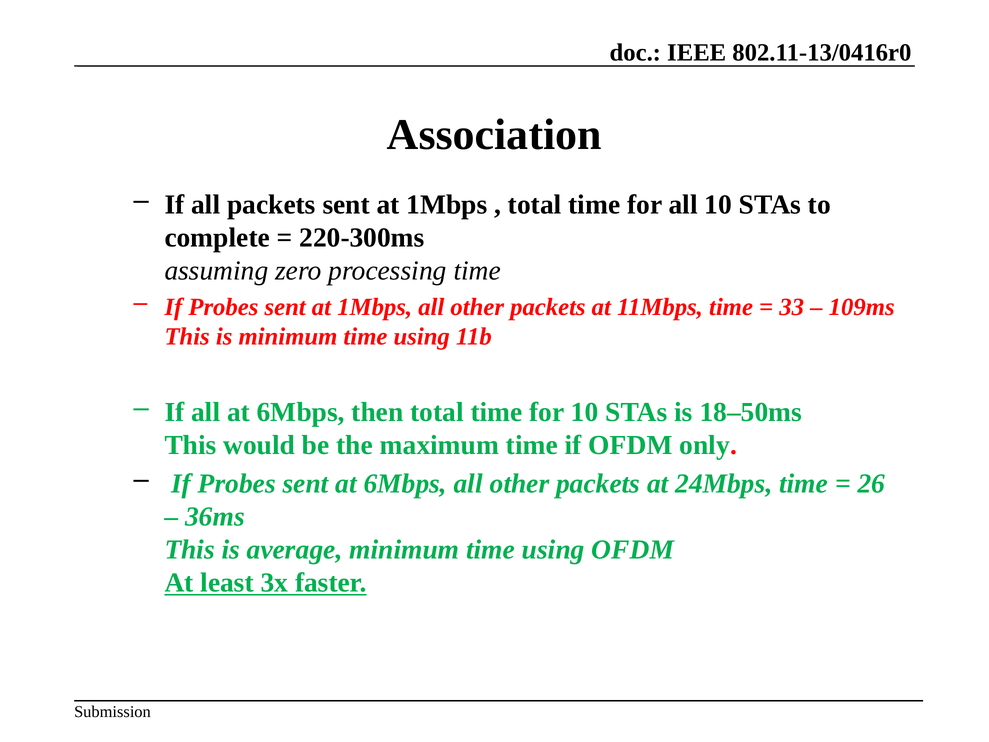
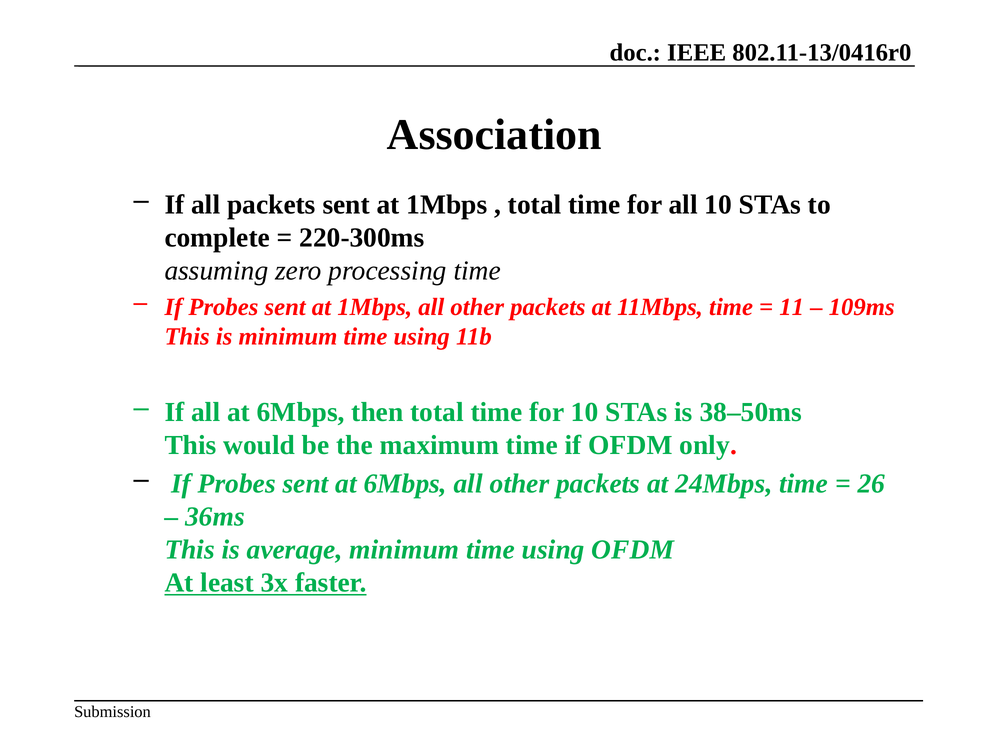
33: 33 -> 11 (792, 307)
18–50ms: 18–50ms -> 38–50ms (751, 412)
